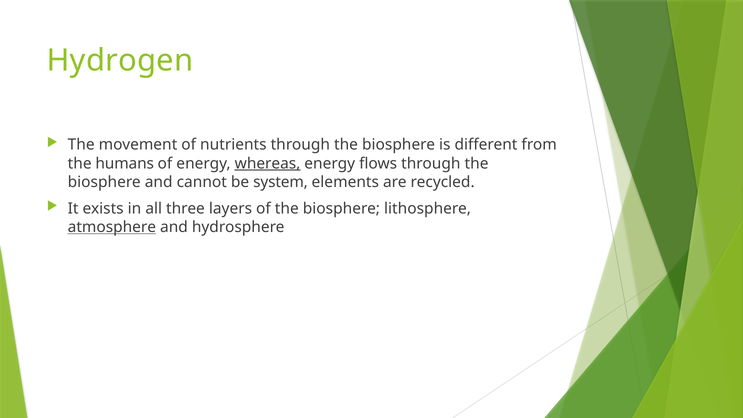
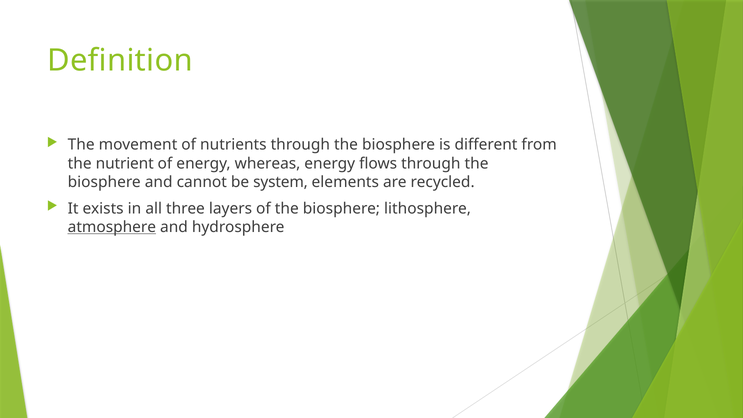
Hydrogen: Hydrogen -> Definition (120, 61)
humans: humans -> nutrient (125, 163)
whereas underline: present -> none (268, 163)
